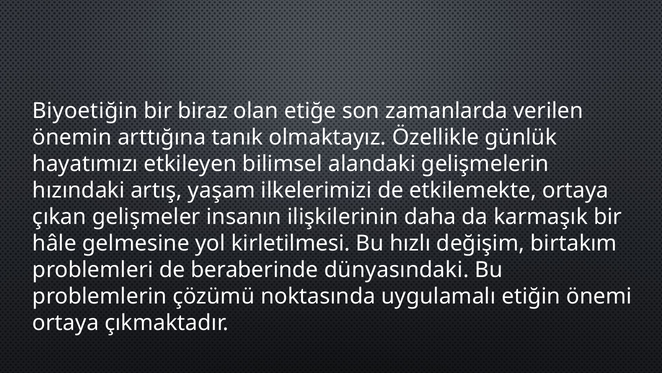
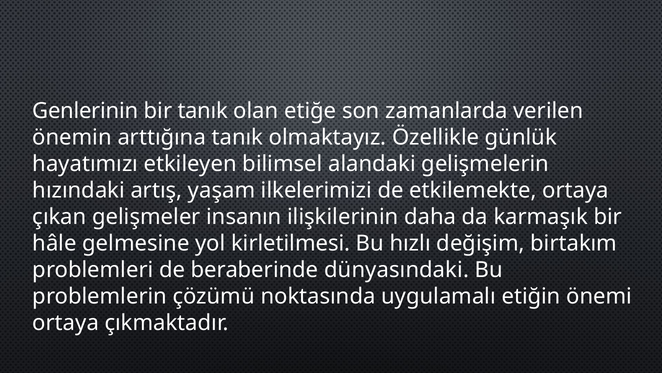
Biyoetiğin: Biyoetiğin -> Genlerinin (85, 111)
bir biraz: biraz -> tanık (203, 111)
